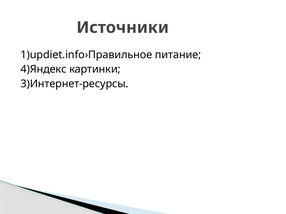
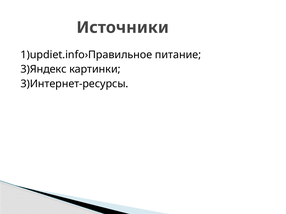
4)Яндекс: 4)Яндекс -> 3)Яндекс (44, 69)
